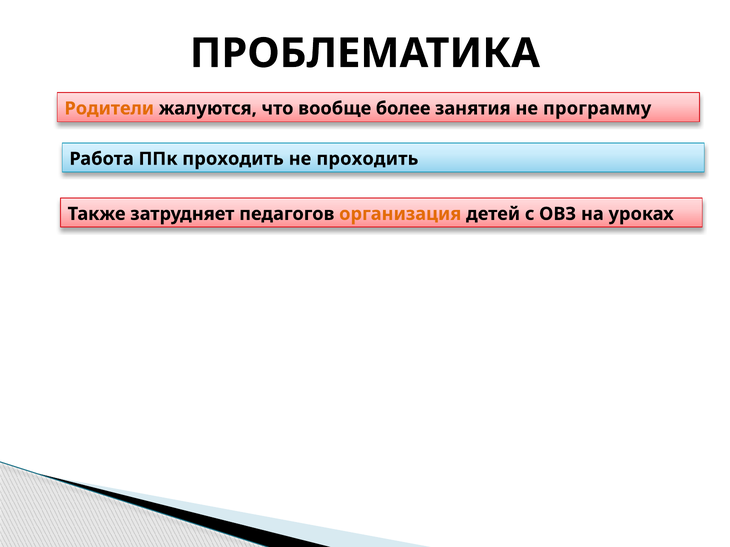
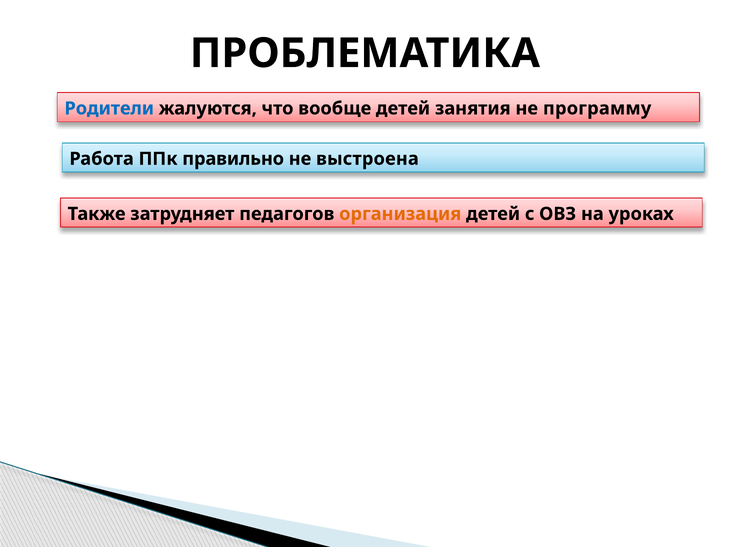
Родители colour: orange -> blue (109, 109)
вообще более: более -> детей (403, 109)
ППк проходить: проходить -> правильно (233, 159)
не проходить: проходить -> выстроена (367, 159)
